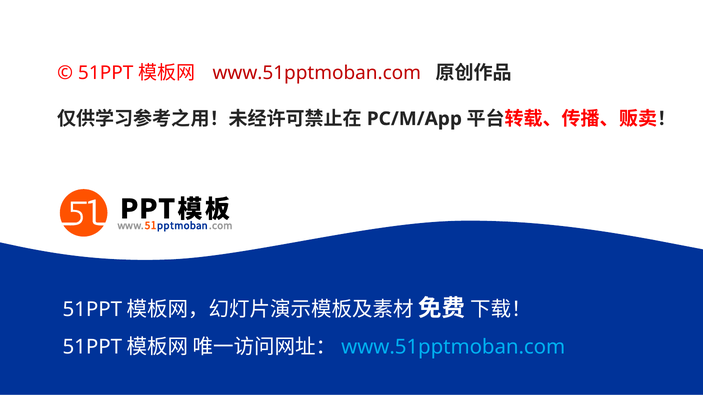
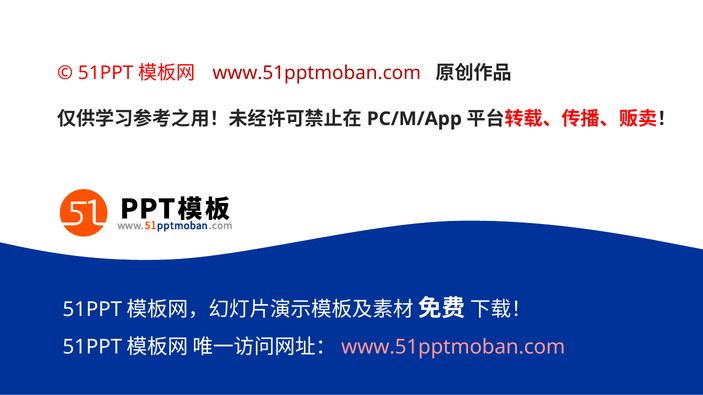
www.51pptmoban.com colour: light blue -> pink (453, 348)
